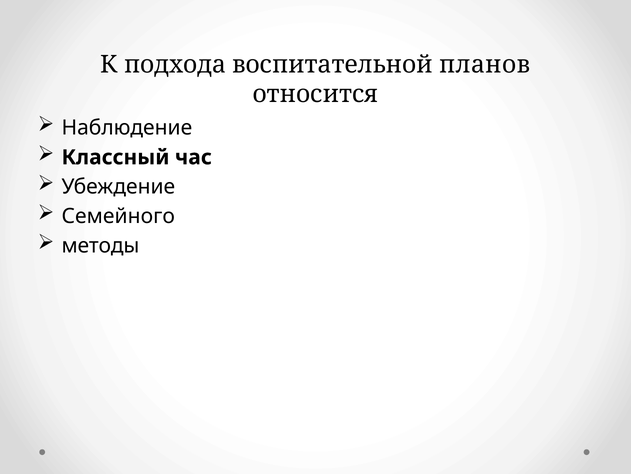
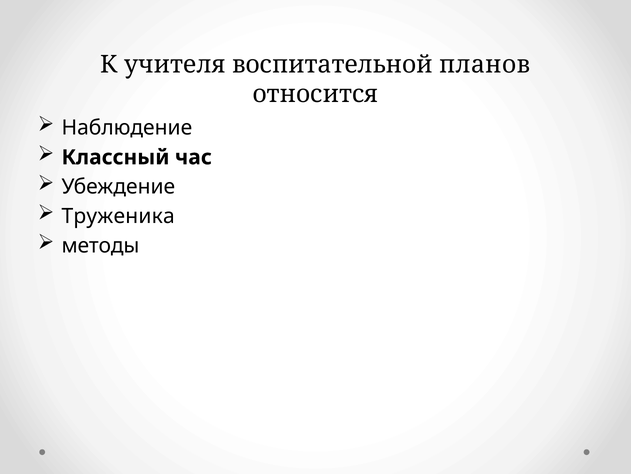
подхода: подхода -> учителя (175, 65)
Семейного: Семейного -> Труженика (118, 216)
